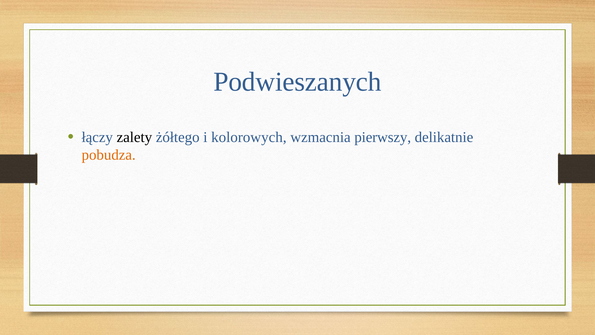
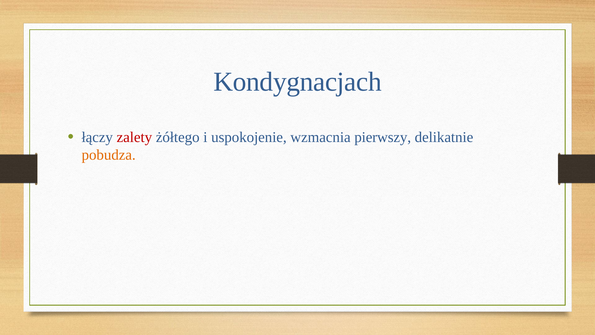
Podwieszanych: Podwieszanych -> Kondygnacjach (298, 82)
zalety colour: black -> red (134, 137)
kolorowych: kolorowych -> uspokojenie (249, 137)
